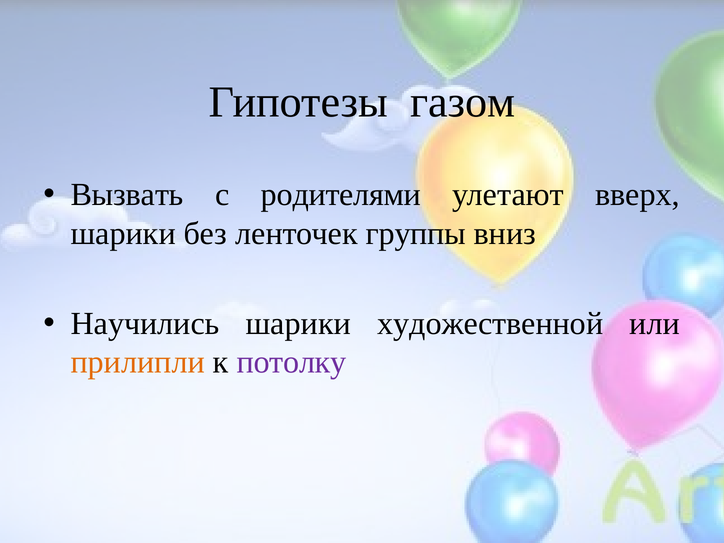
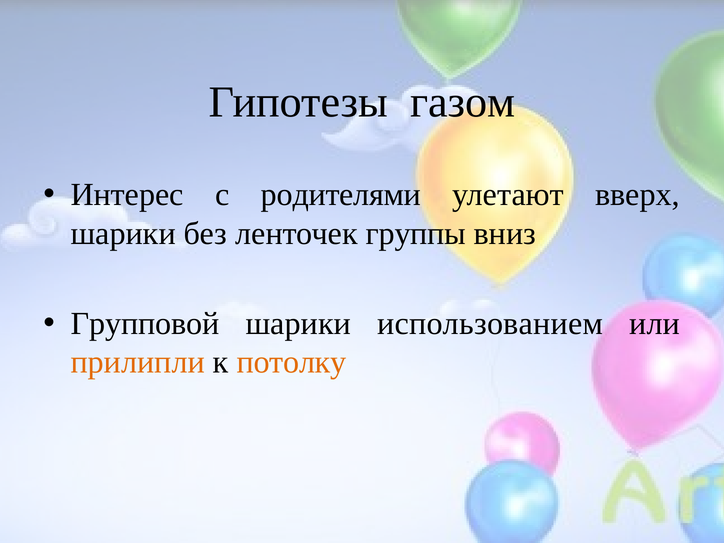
Вызвать: Вызвать -> Интерес (127, 195)
Научились: Научились -> Групповой (145, 324)
художественной: художественной -> использованием (490, 324)
потолку colour: purple -> orange (291, 362)
